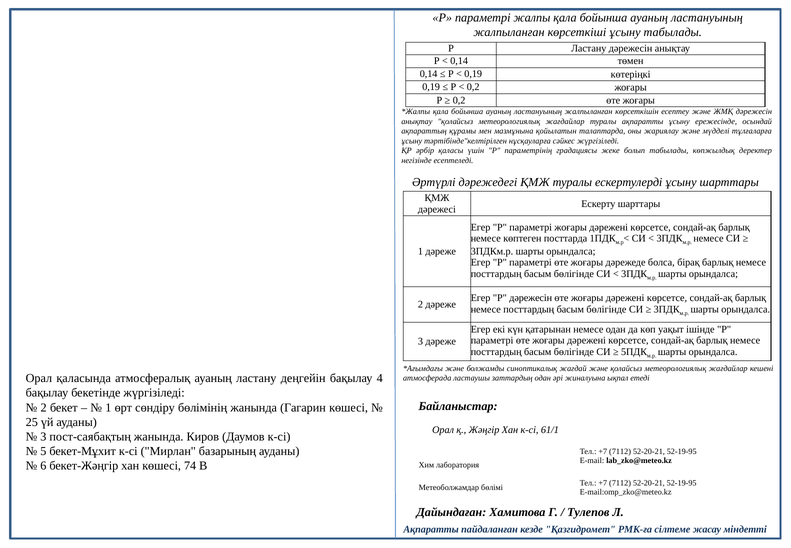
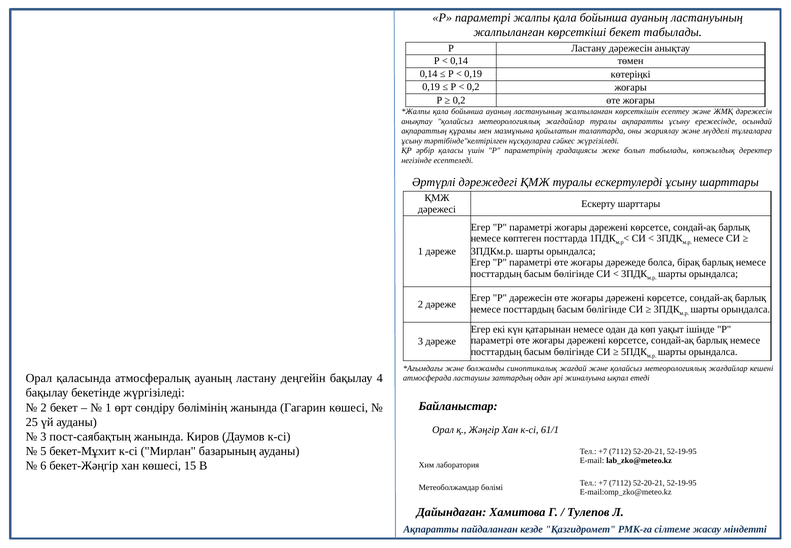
көрсеткіші ұсыну: ұсыну -> бекет (625, 32)
74: 74 -> 15 (190, 466)
